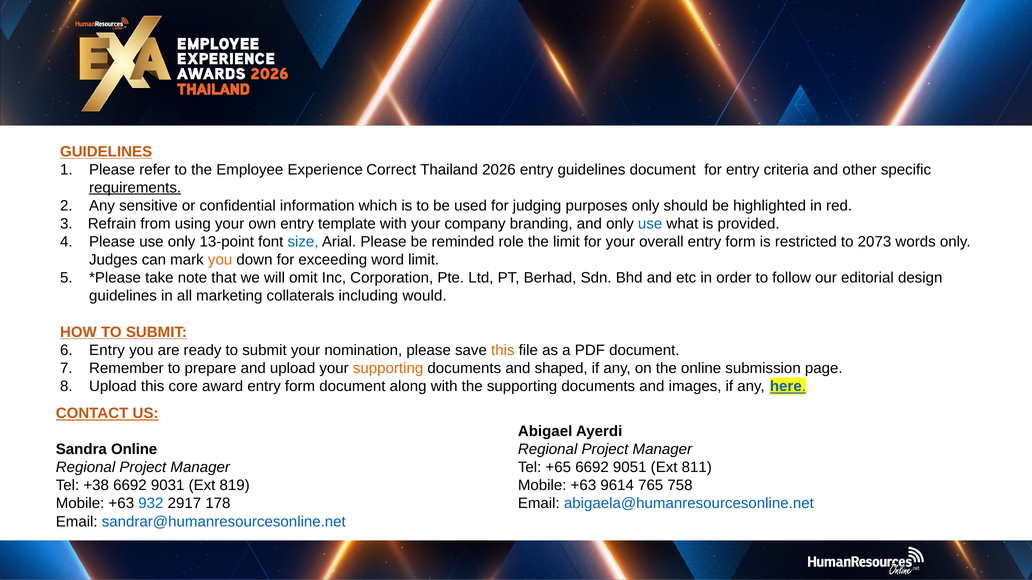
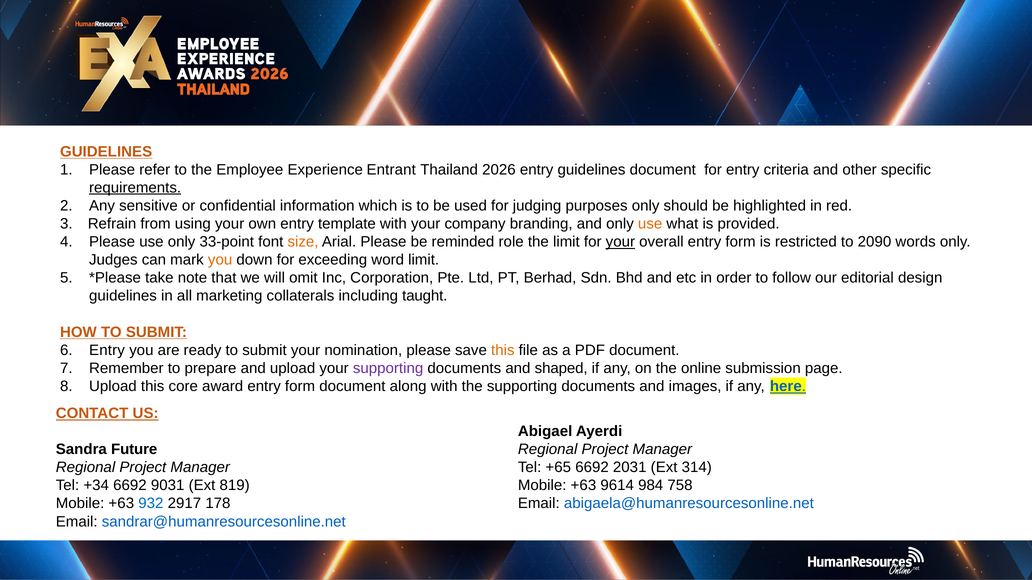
Correct: Correct -> Entrant (391, 170)
use colour: blue -> orange (650, 224)
13-point: 13-point -> 33-point (227, 242)
size colour: blue -> orange (303, 242)
your underline: none -> present (620, 242)
2073: 2073 -> 2090 (875, 242)
would: would -> taught (425, 296)
supporting colour: orange -> purple (388, 369)
Sandra Online: Online -> Future (134, 450)
9051: 9051 -> 2031 (630, 468)
811: 811 -> 314 (697, 468)
+38: +38 -> +34 (96, 486)
765: 765 -> 984 (651, 486)
